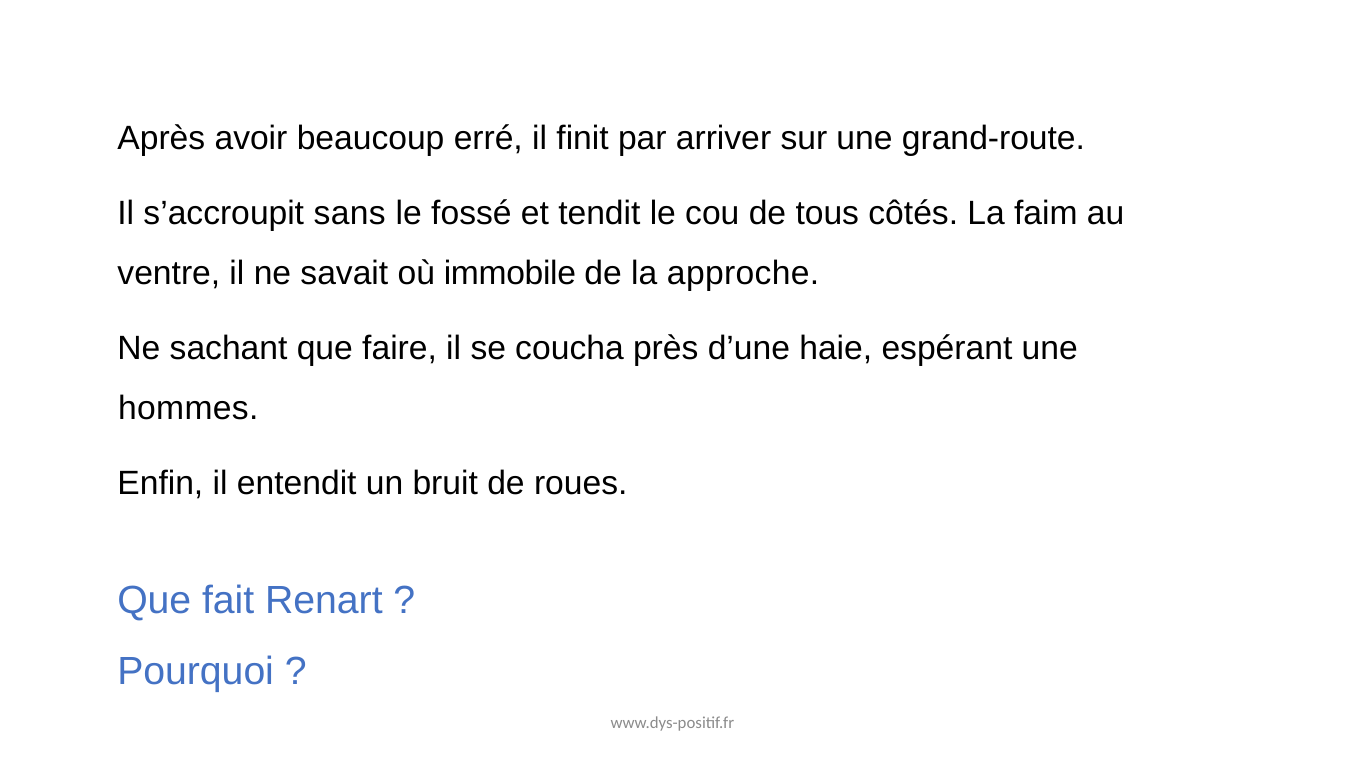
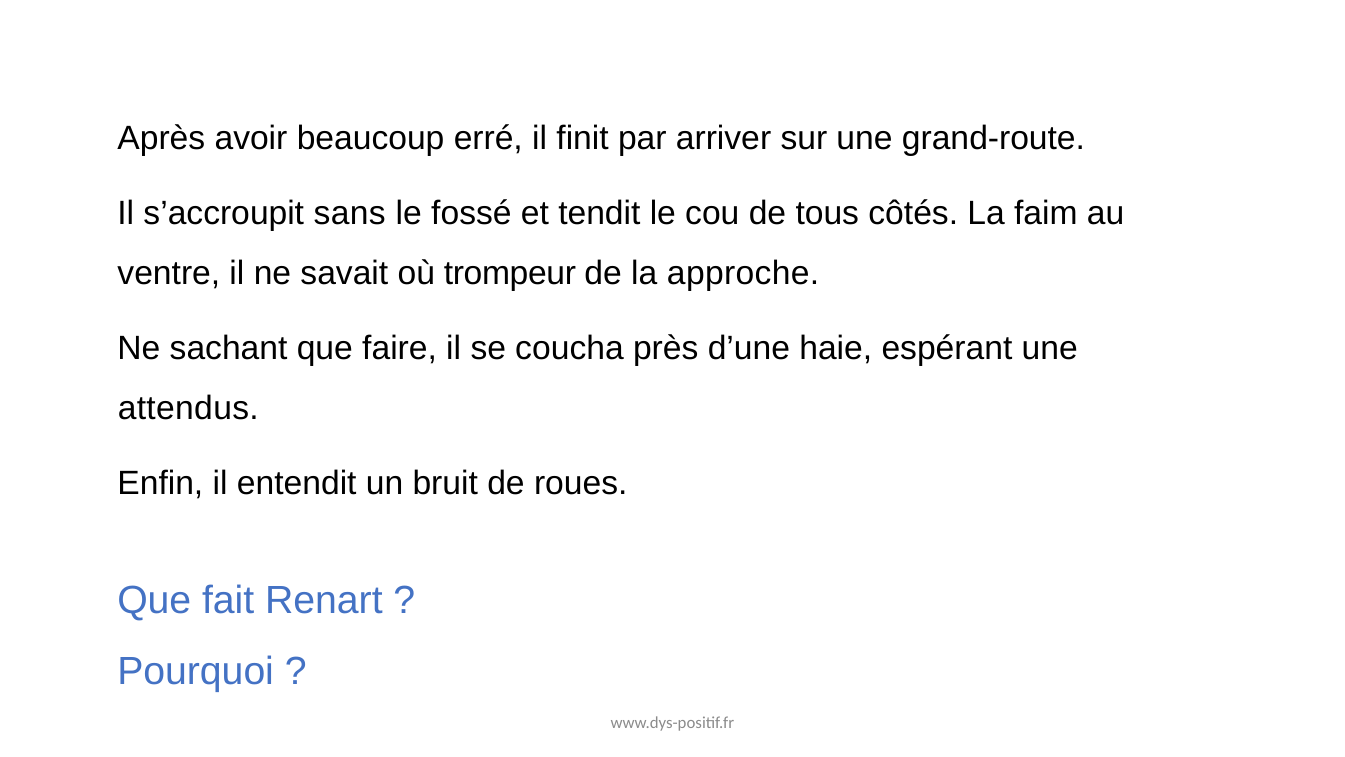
immobile: immobile -> trompeur (510, 273)
hommes: hommes -> attendus (188, 408)
